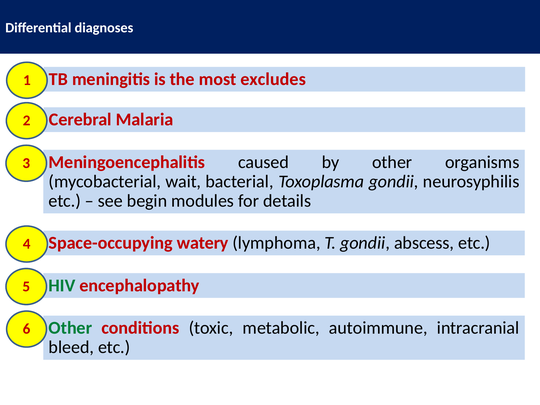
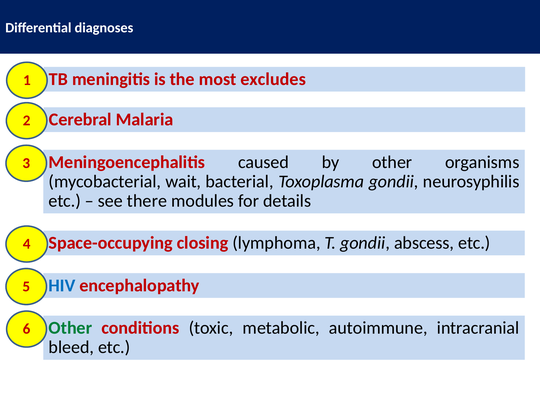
begin: begin -> there (147, 201)
watery: watery -> closing (203, 243)
HIV colour: green -> blue (62, 285)
